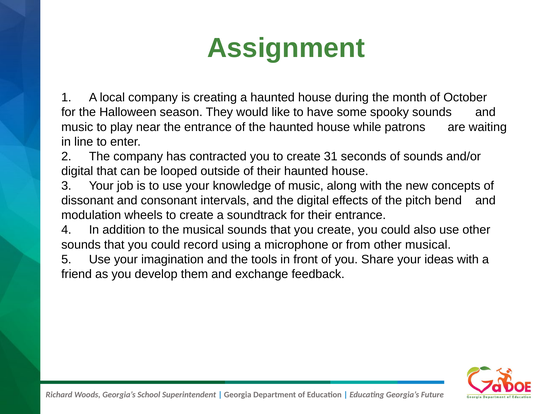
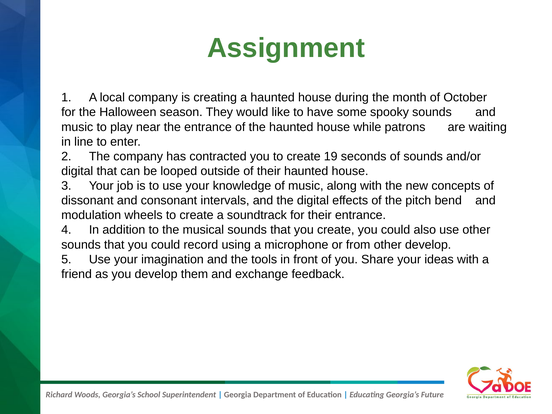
31: 31 -> 19 (331, 156)
other musical: musical -> develop (428, 245)
